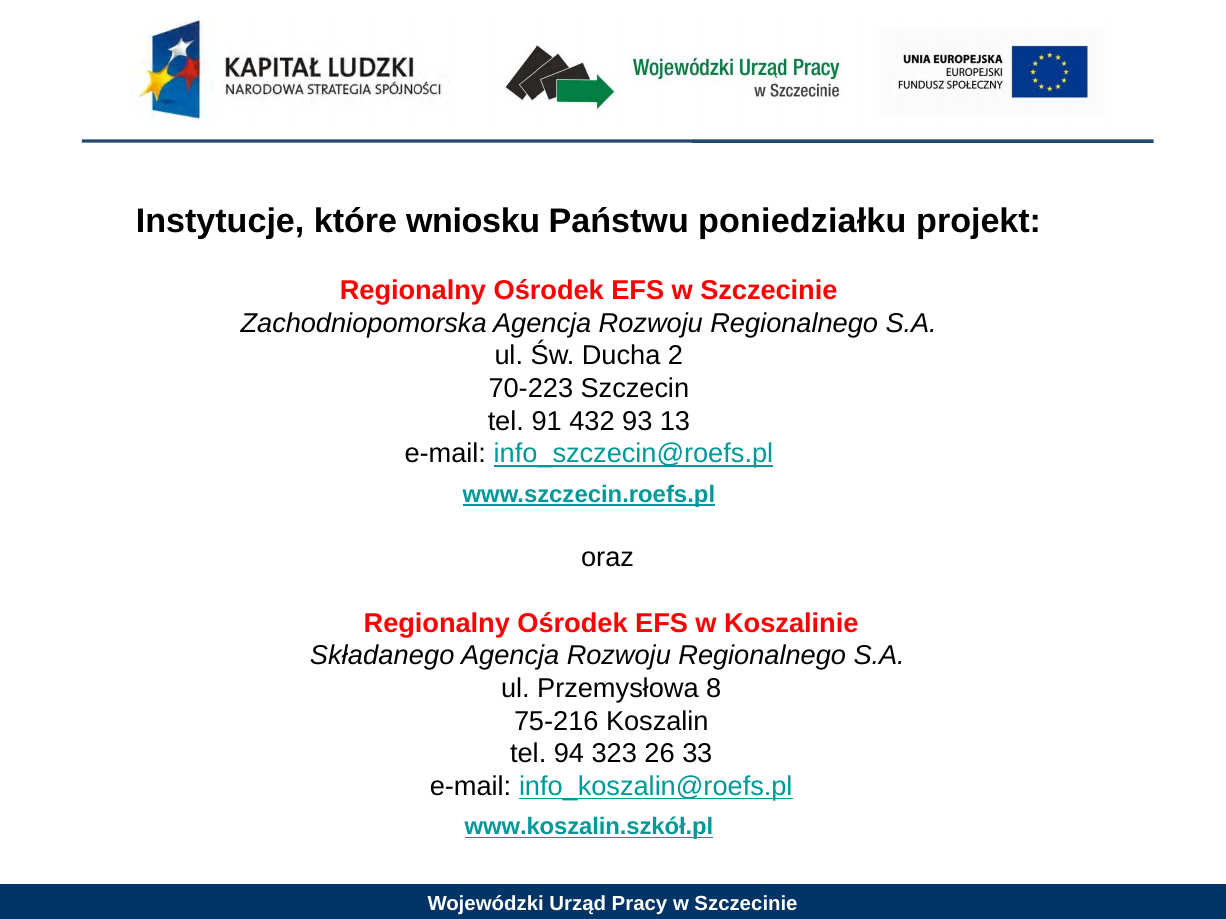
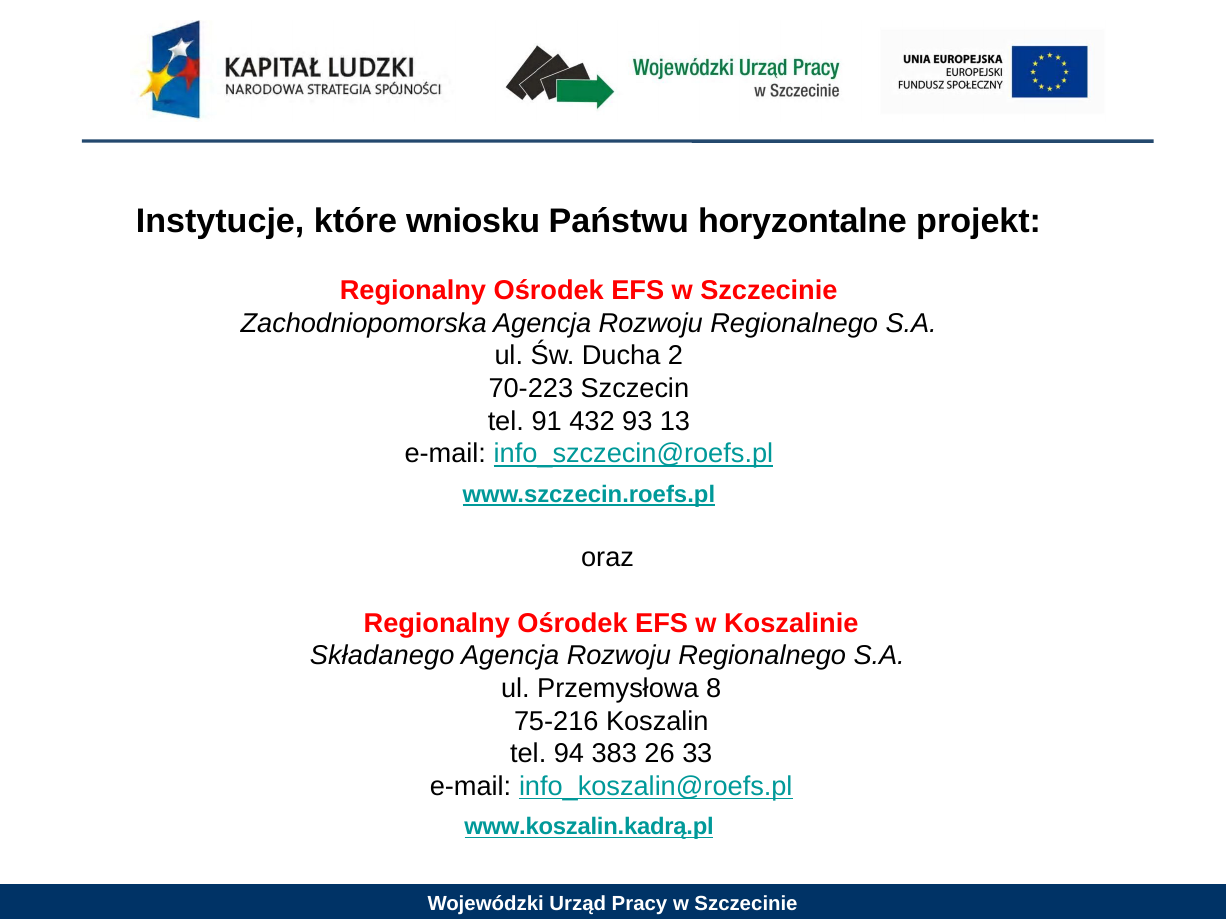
poniedziałku: poniedziałku -> horyzontalne (803, 222)
323: 323 -> 383 (614, 754)
www.koszalin.szkół.pl: www.koszalin.szkół.pl -> www.koszalin.kadrą.pl (589, 827)
